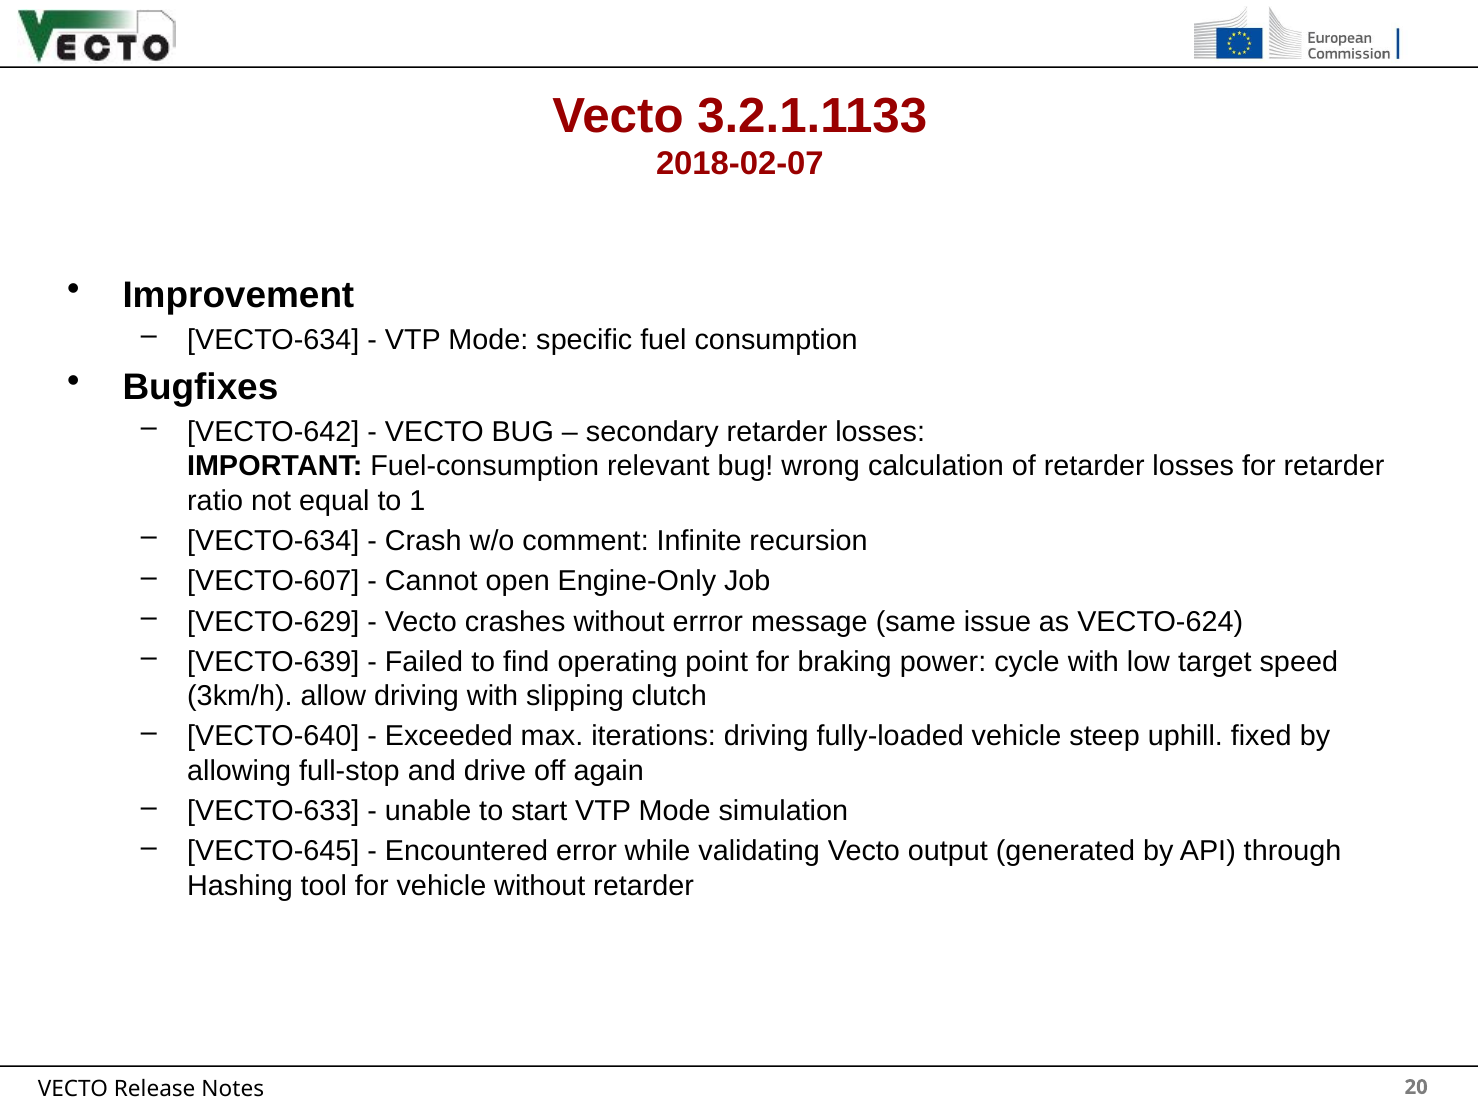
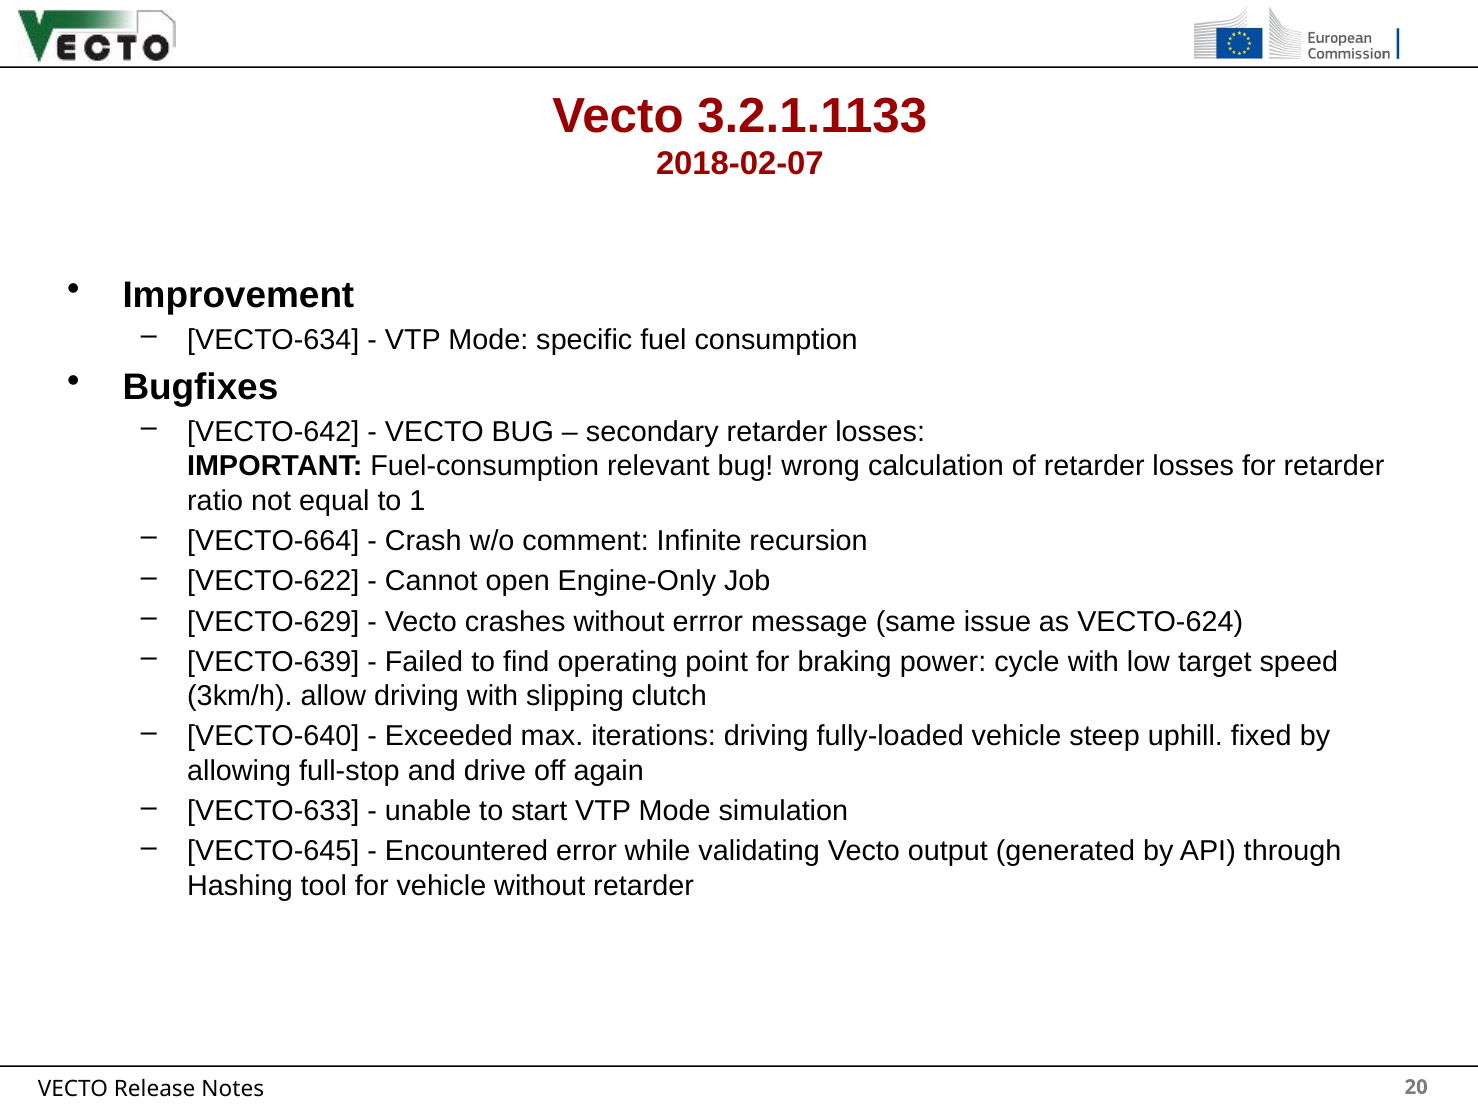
VECTO-634: VECTO-634 -> VECTO-664 (273, 541)
VECTO-607: VECTO-607 -> VECTO-622 (273, 582)
